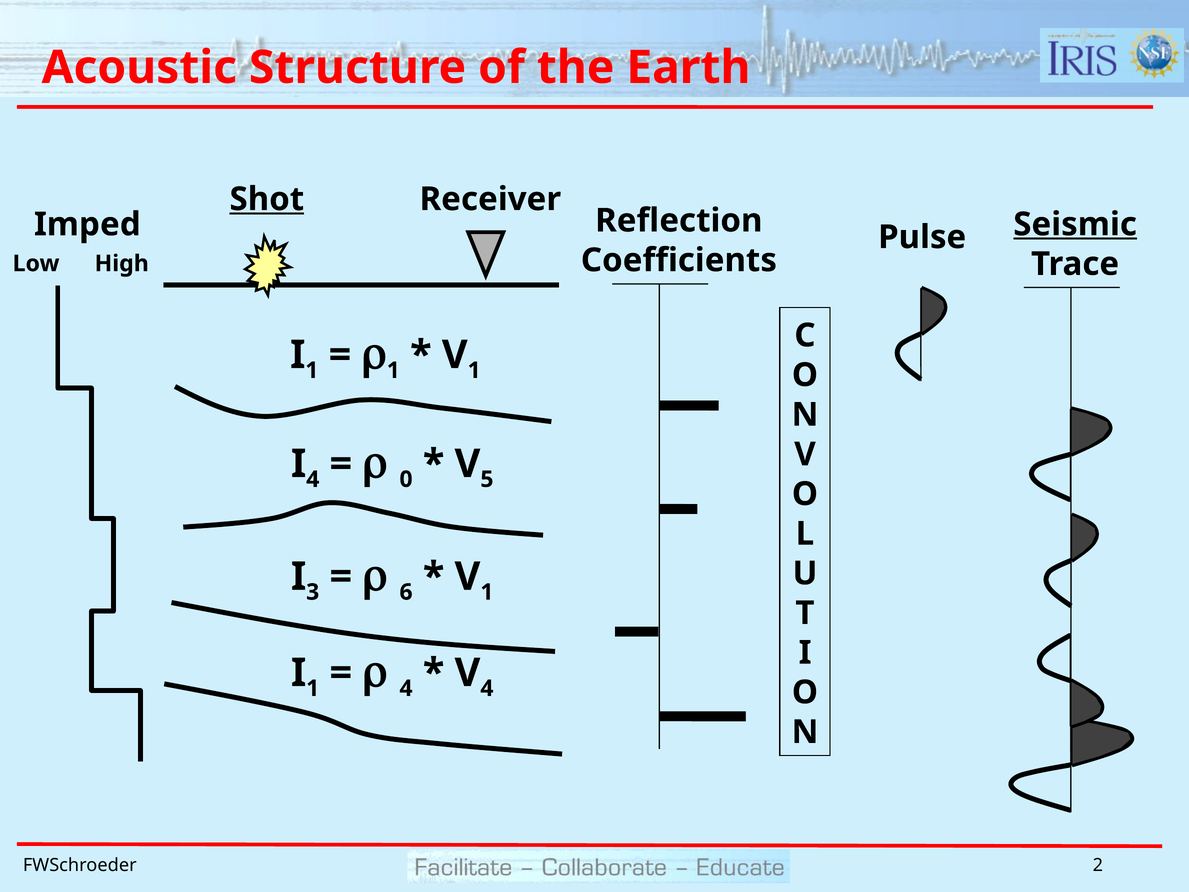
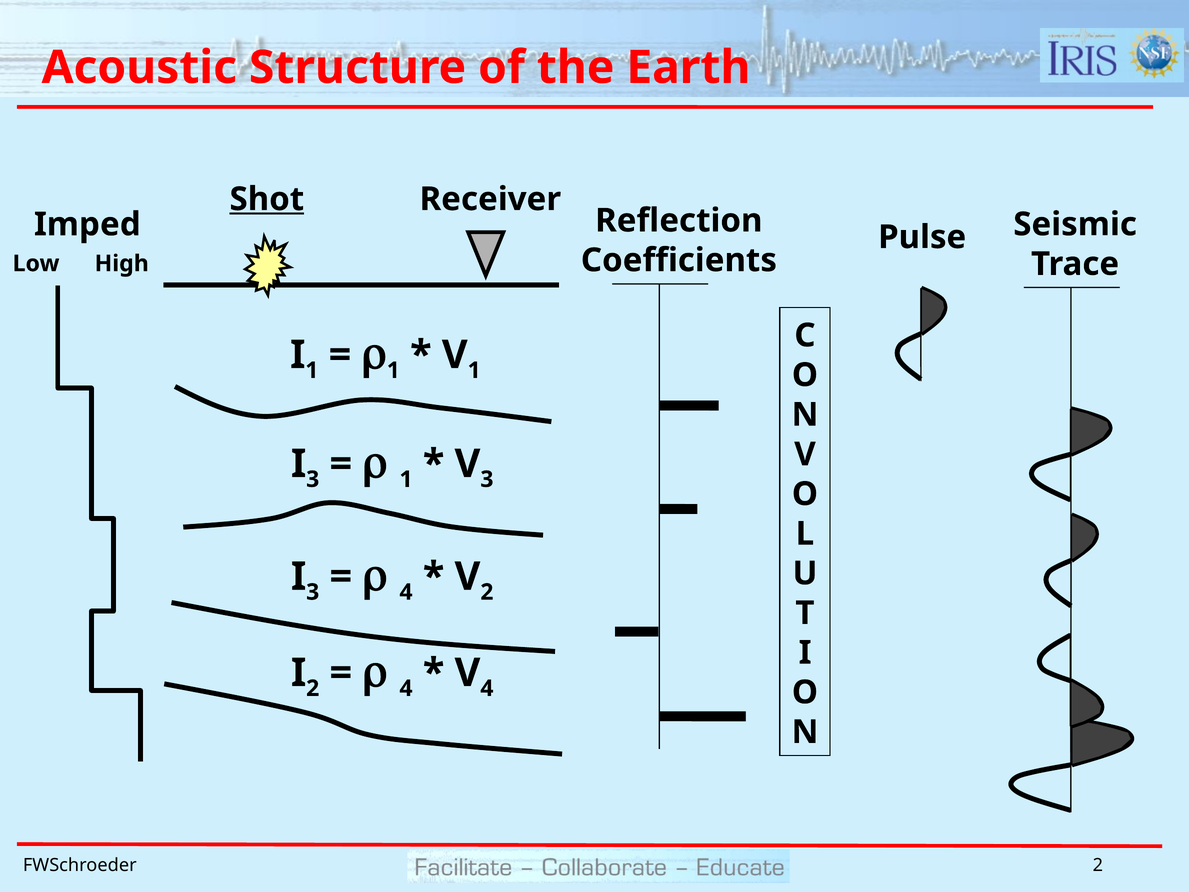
Seismic underline: present -> none (1075, 224)
4: 4 -> 3 (313, 479)
0: 0 -> 1 (406, 479)
V 5: 5 -> 3 (487, 479)
6: 6 -> 4 (406, 592)
1: 1 -> 2 (487, 592)
1: 1 -> 2 (313, 688)
